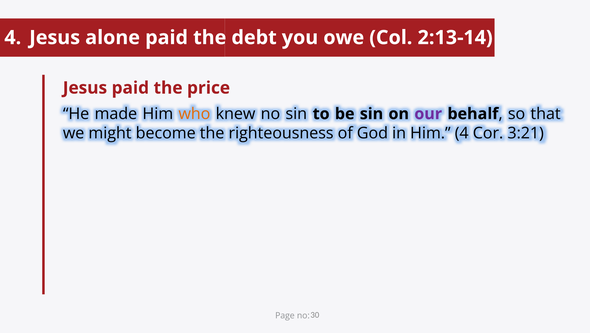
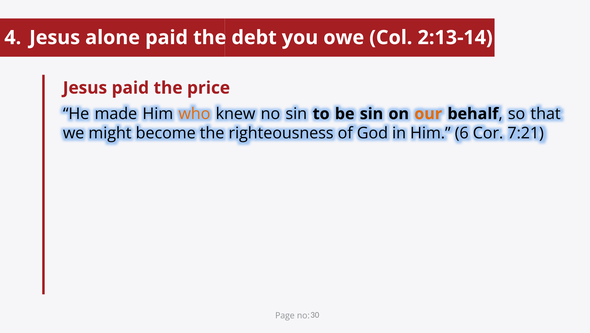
our colour: purple -> orange (428, 114)
Him 4: 4 -> 6 (462, 133)
3:21: 3:21 -> 7:21 (526, 133)
